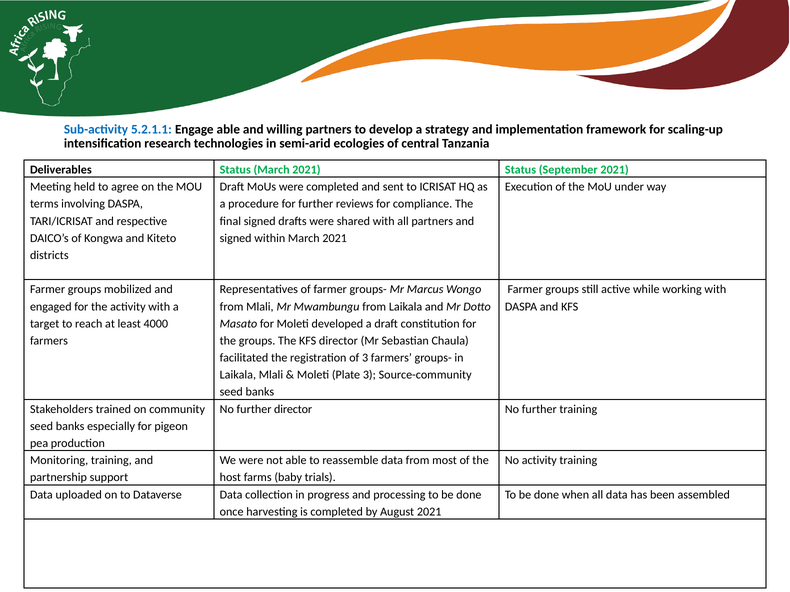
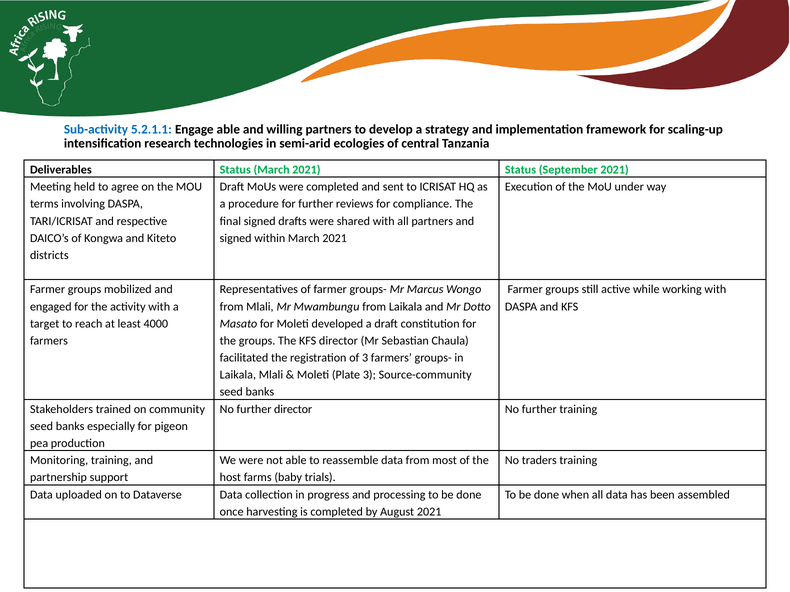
No activity: activity -> traders (539, 461)
